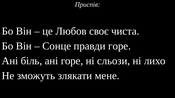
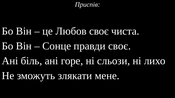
правди горе: горе -> своє (120, 46)
